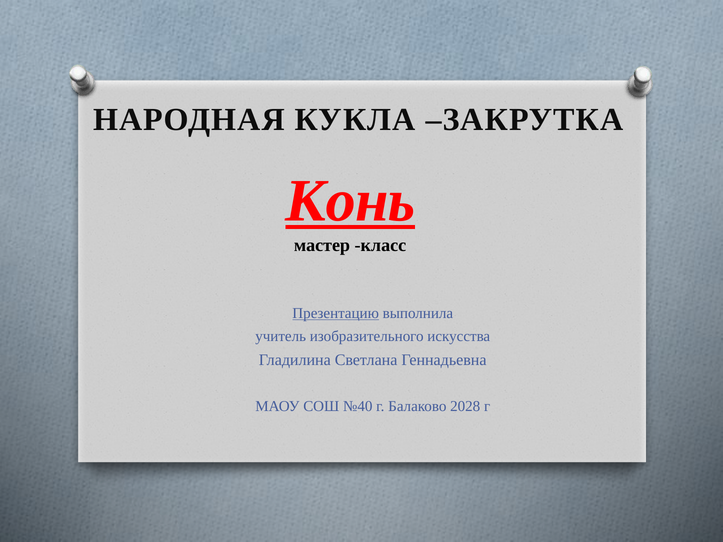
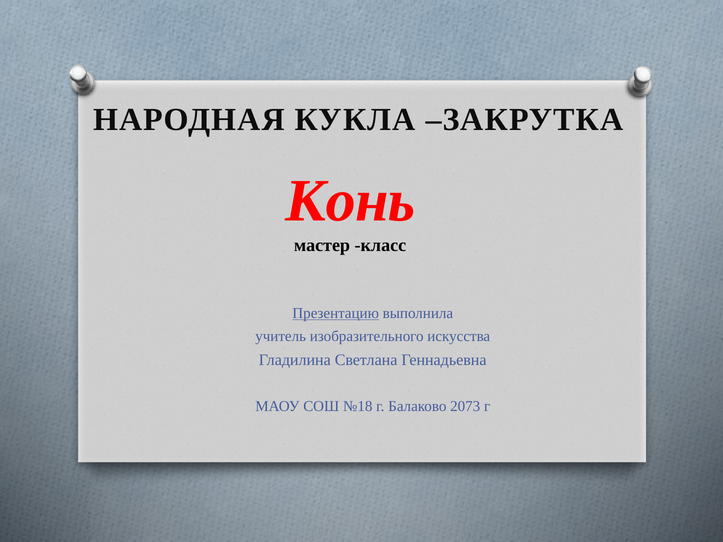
Конь underline: present -> none (350, 201)
№40: №40 -> №18 (358, 406)
2028: 2028 -> 2073 (465, 406)
